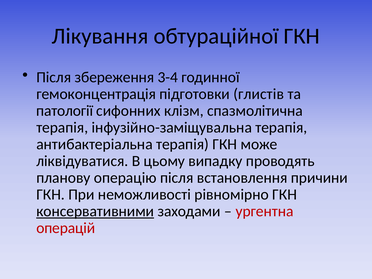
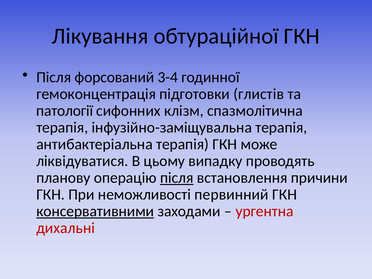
збереження: збереження -> форсований (114, 77)
після underline: none -> present (177, 178)
рівномірно: рівномірно -> первинний (232, 195)
операцій: операцій -> дихальні (66, 228)
